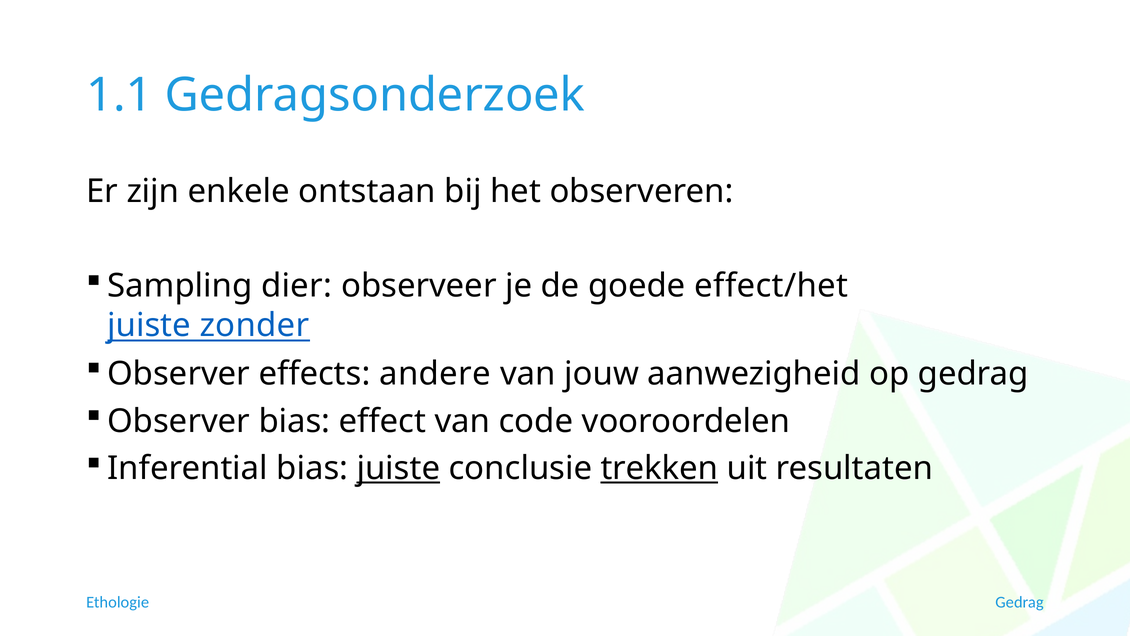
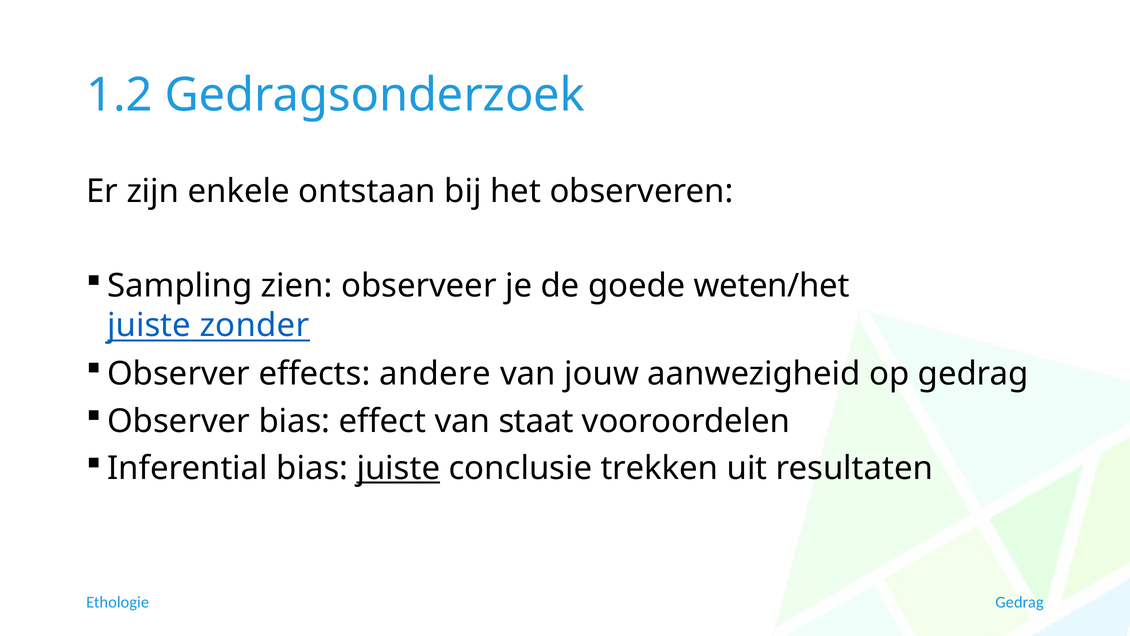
1.1: 1.1 -> 1.2 (119, 95)
dier: dier -> zien (297, 286)
effect/het: effect/het -> weten/het (772, 286)
code: code -> staat (536, 421)
trekken underline: present -> none (659, 468)
